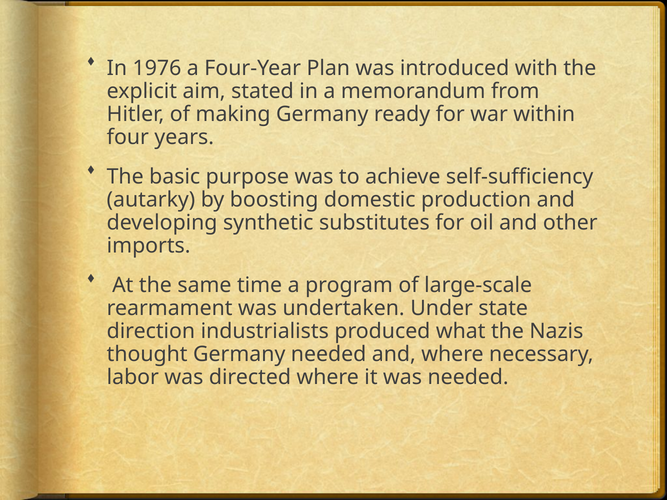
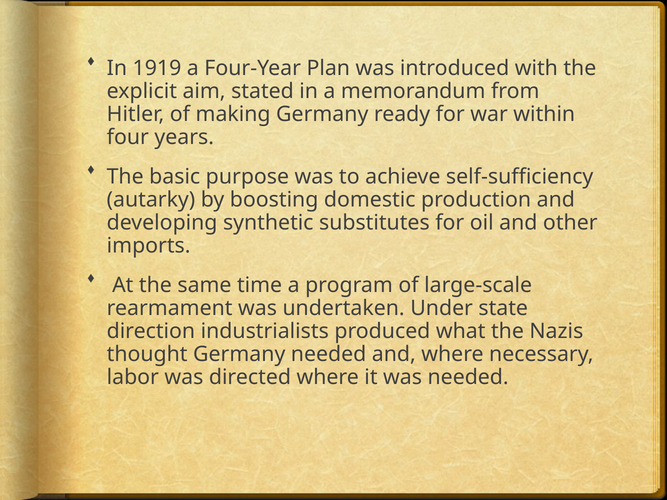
1976: 1976 -> 1919 (157, 68)
